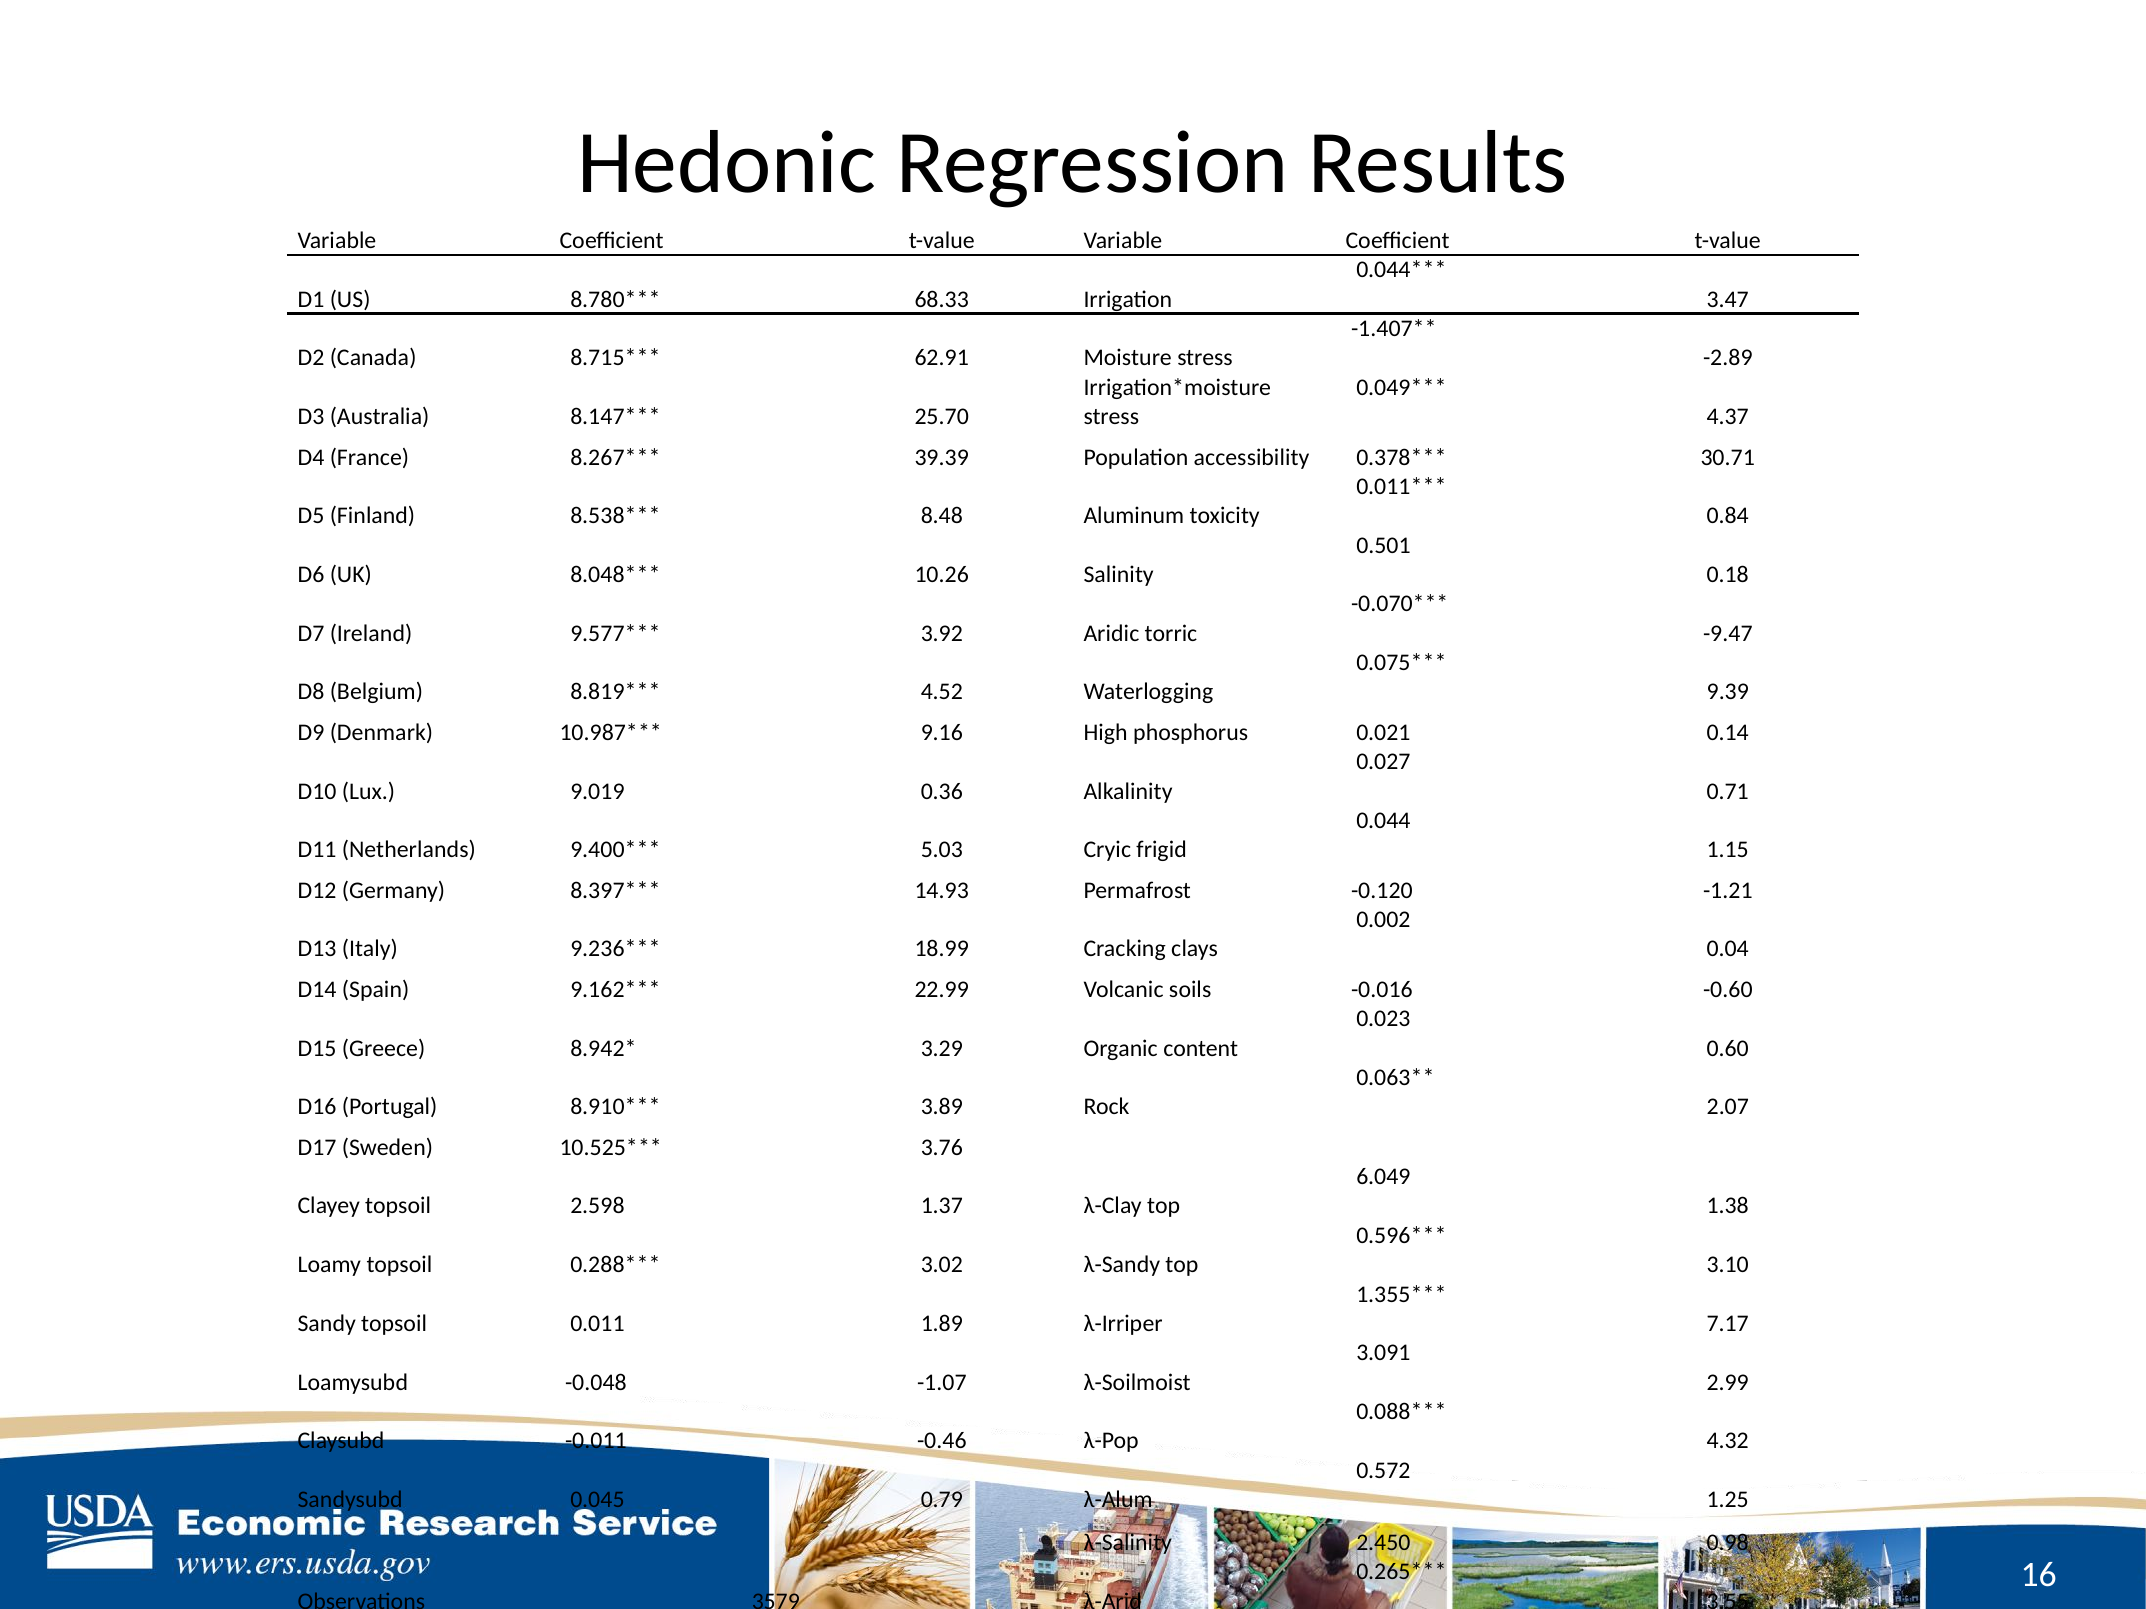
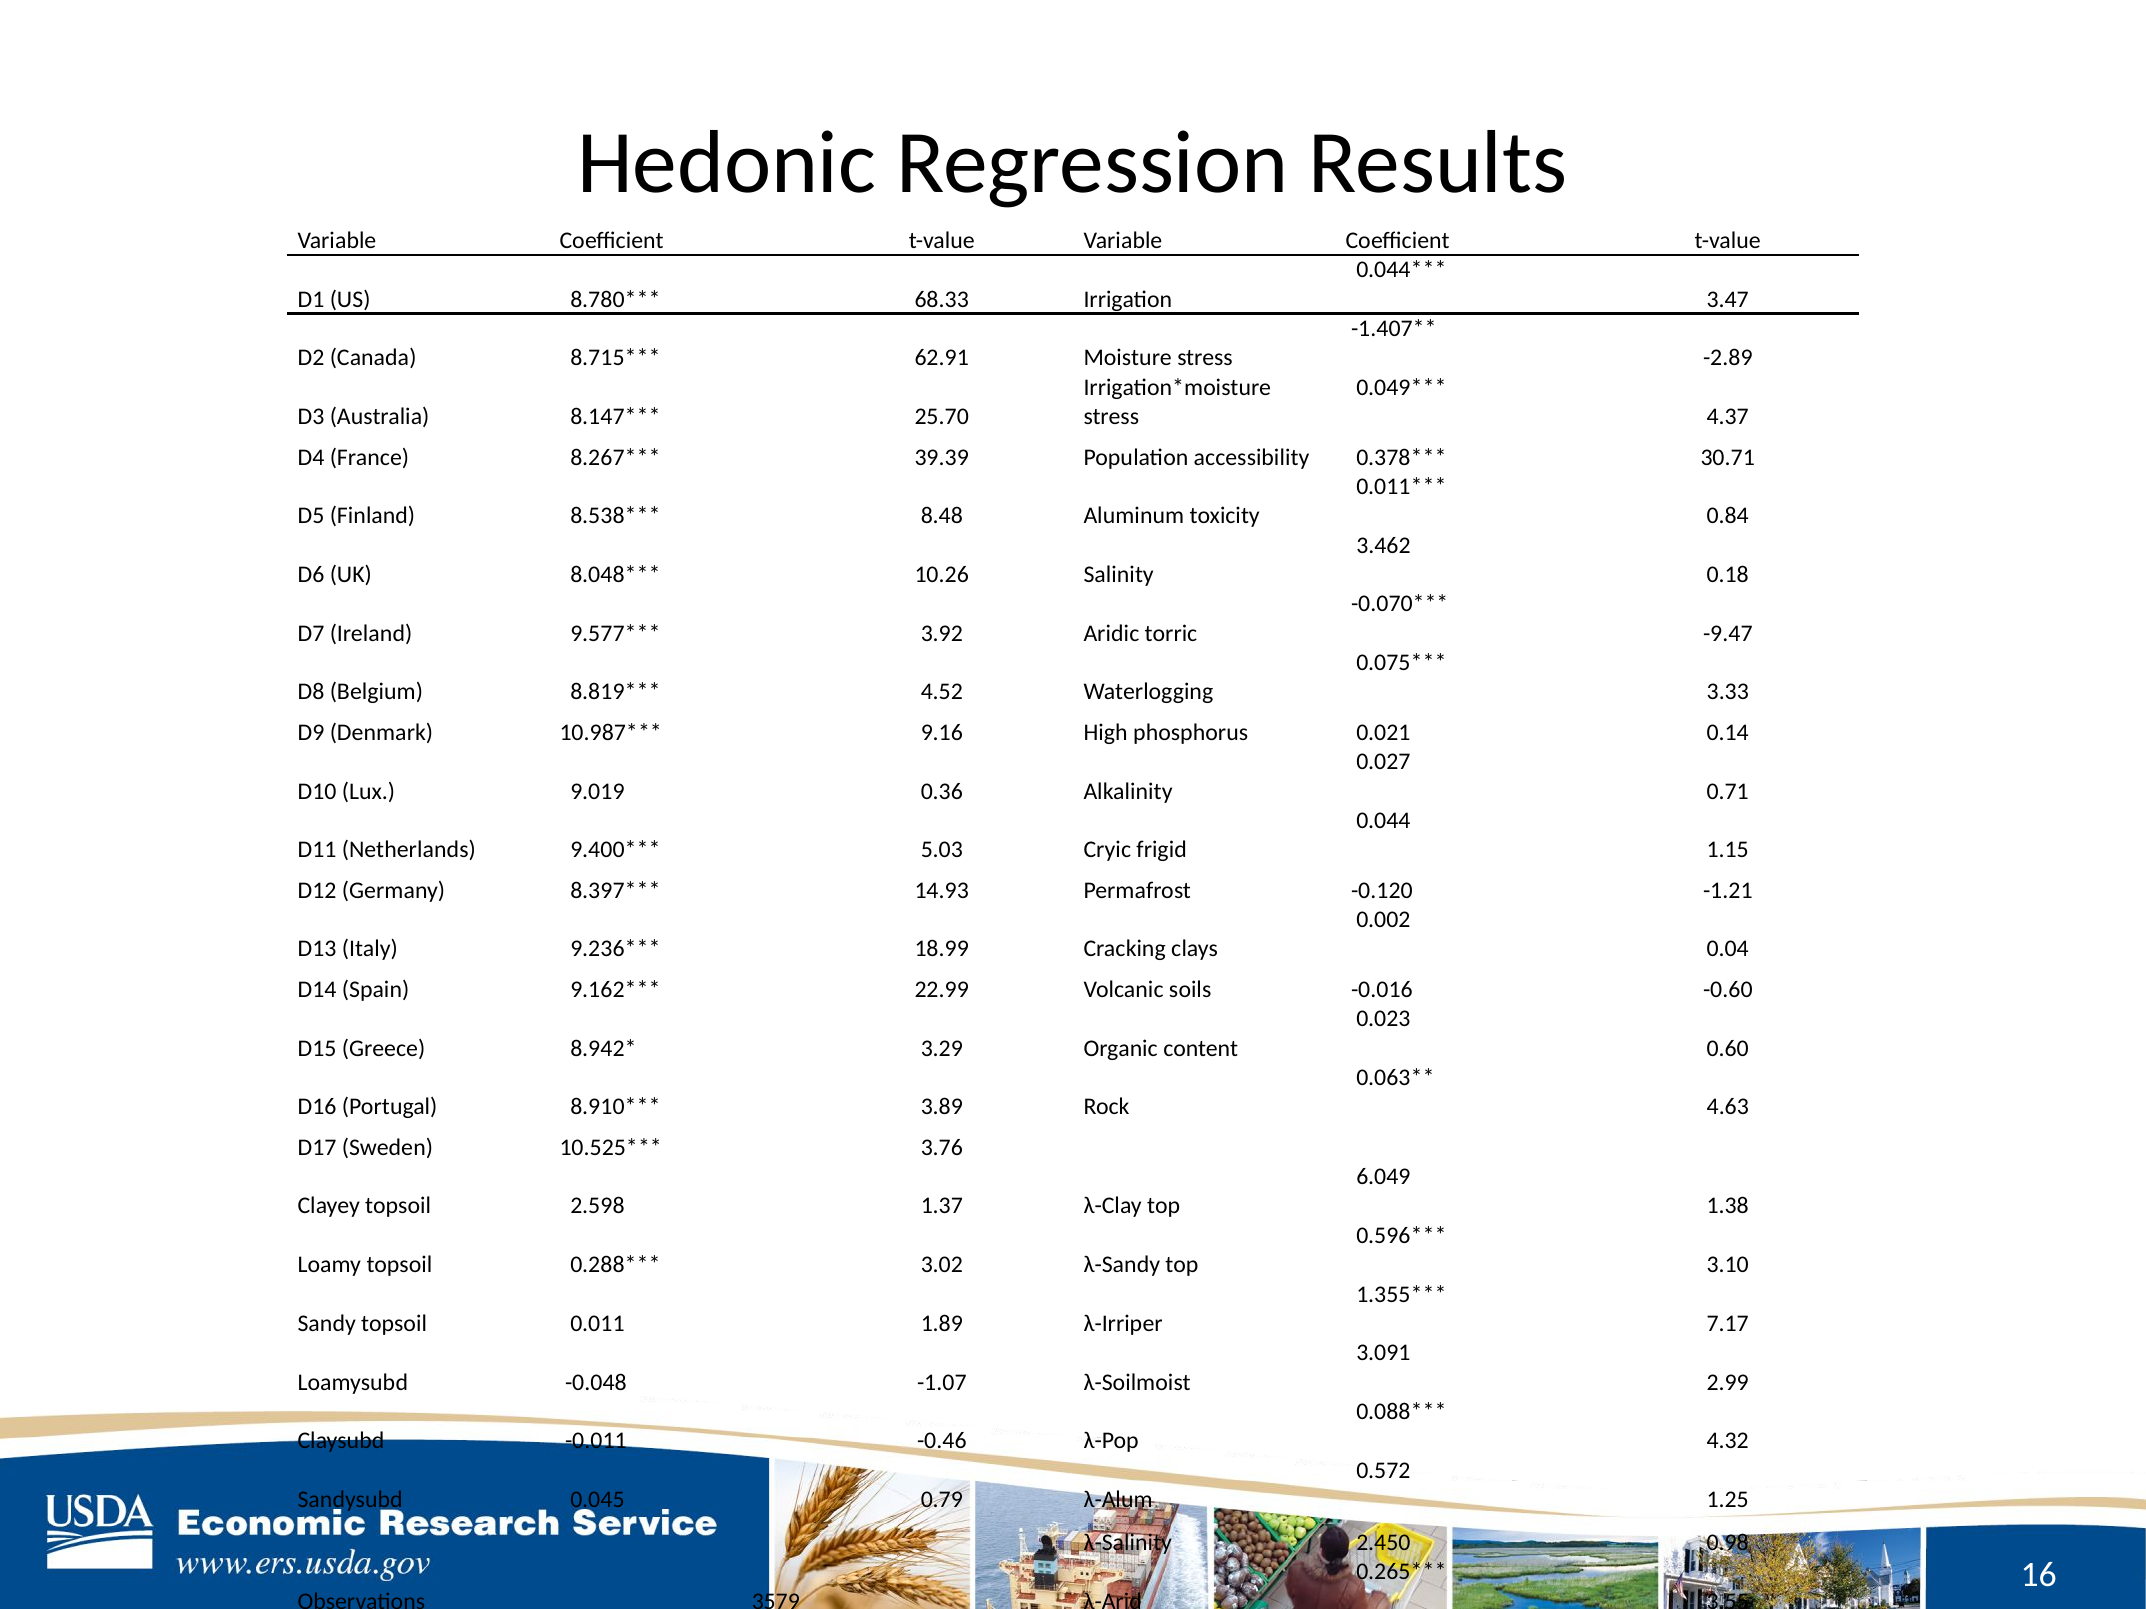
0.501: 0.501 -> 3.462 (1383, 546)
9.39: 9.39 -> 3.33 (1728, 692)
2.07: 2.07 -> 4.63 (1728, 1107)
